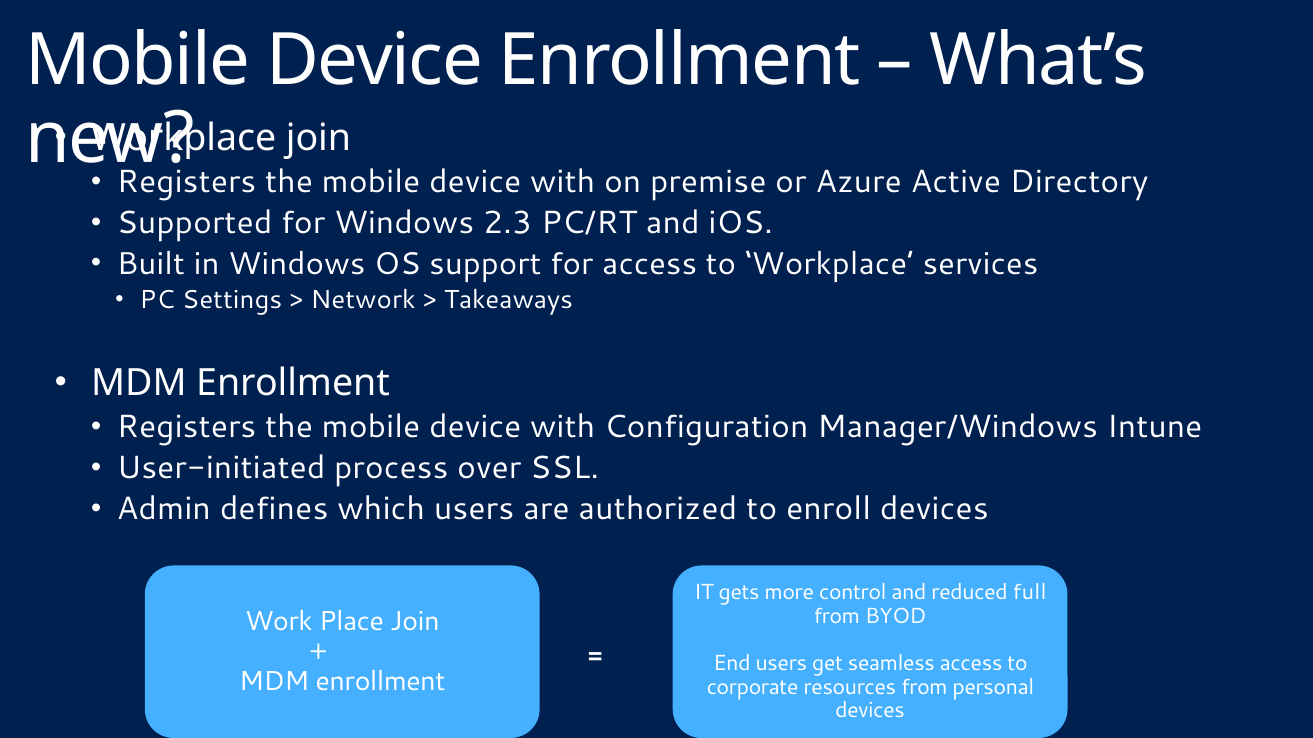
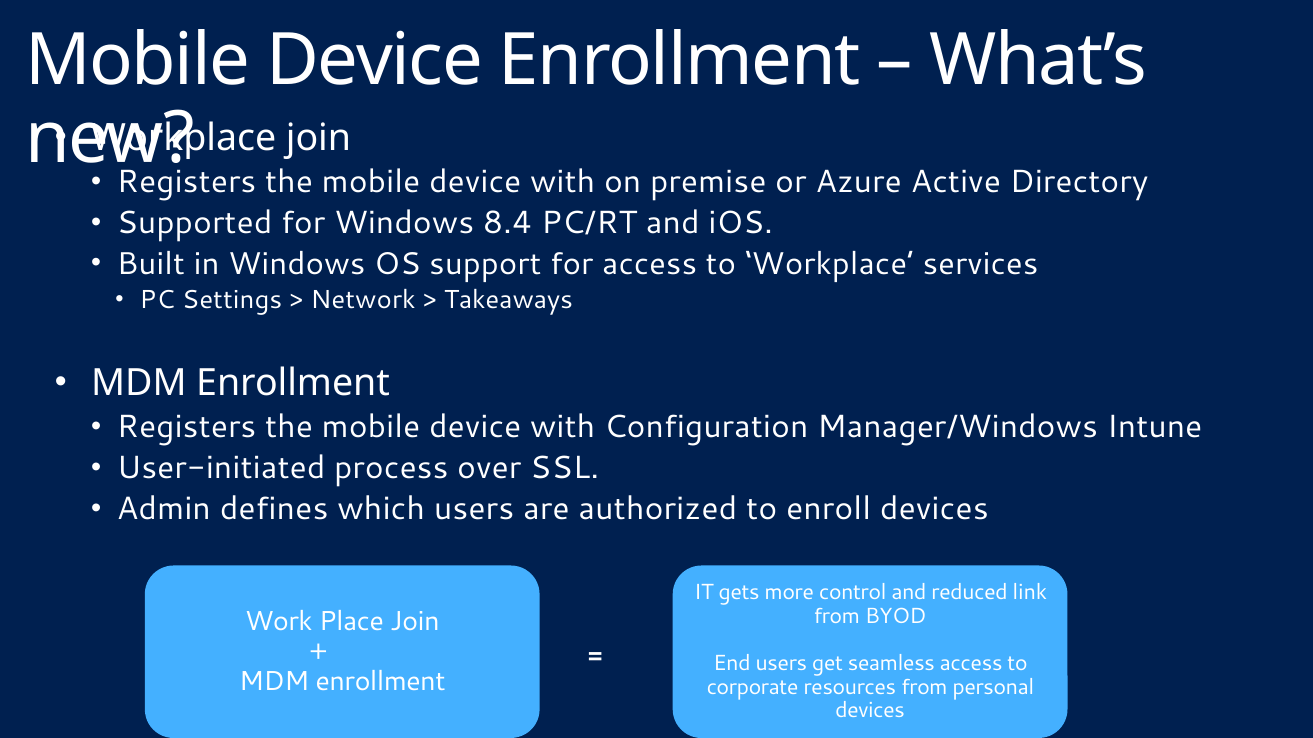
2.3: 2.3 -> 8.4 (508, 223)
full: full -> link (1030, 593)
